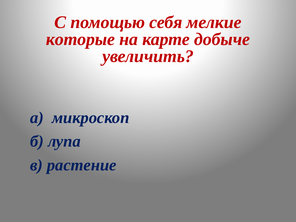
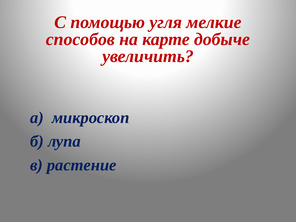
себя: себя -> угля (166, 22)
которые: которые -> способов (80, 39)
